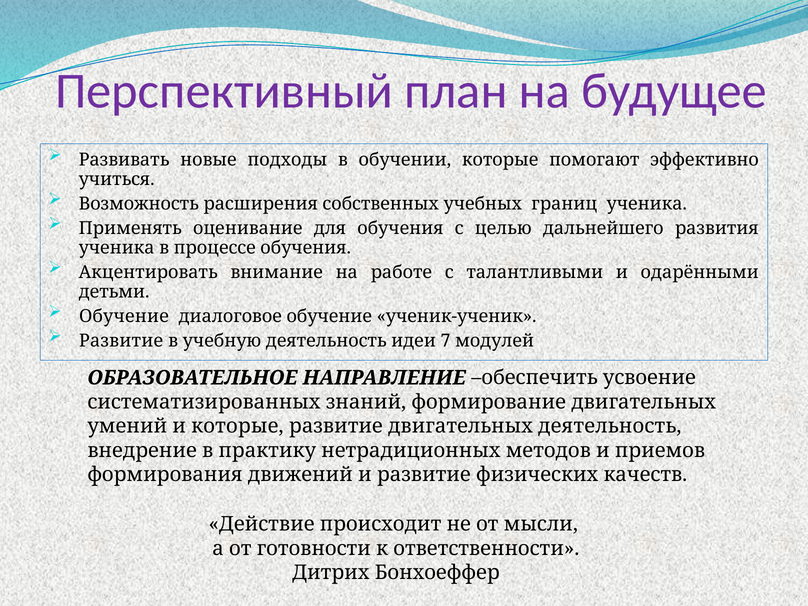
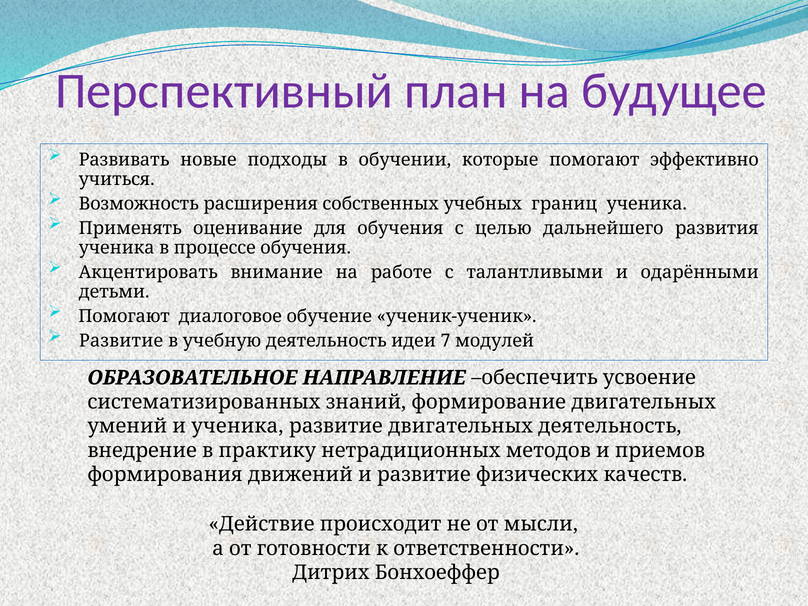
Обучение: Обучение -> Помогают (124, 316)
и которые: которые -> ученика (237, 426)
